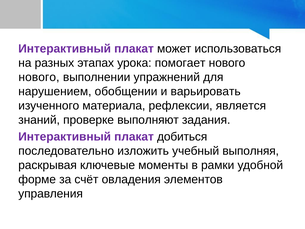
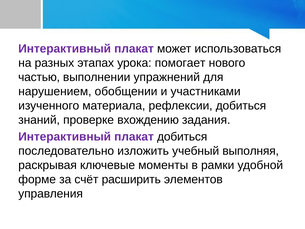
нового: нового -> частью (39, 77)
варьировать: варьировать -> участниками (206, 91)
рефлексии является: является -> добиться (241, 106)
выполняют: выполняют -> вхождению (148, 120)
овладения: овладения -> расширить (131, 179)
